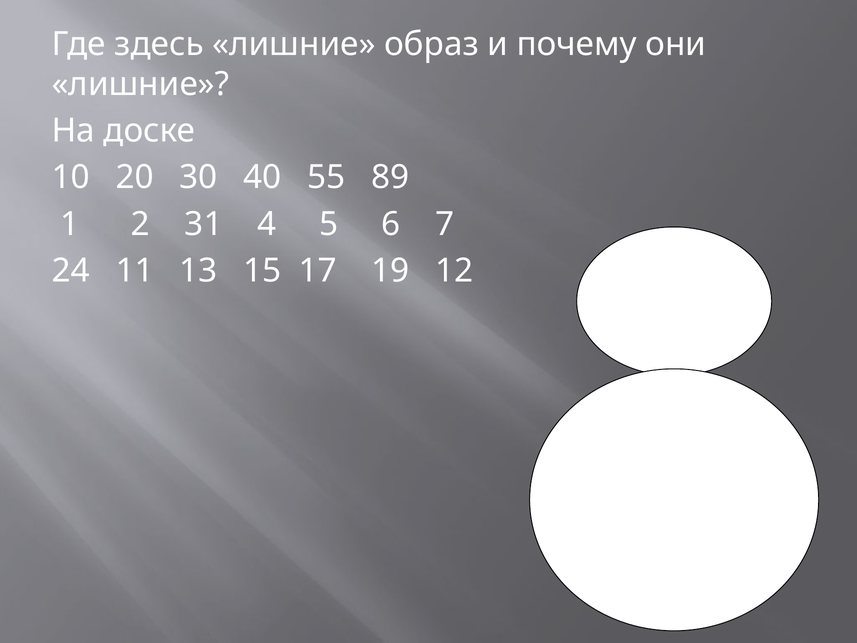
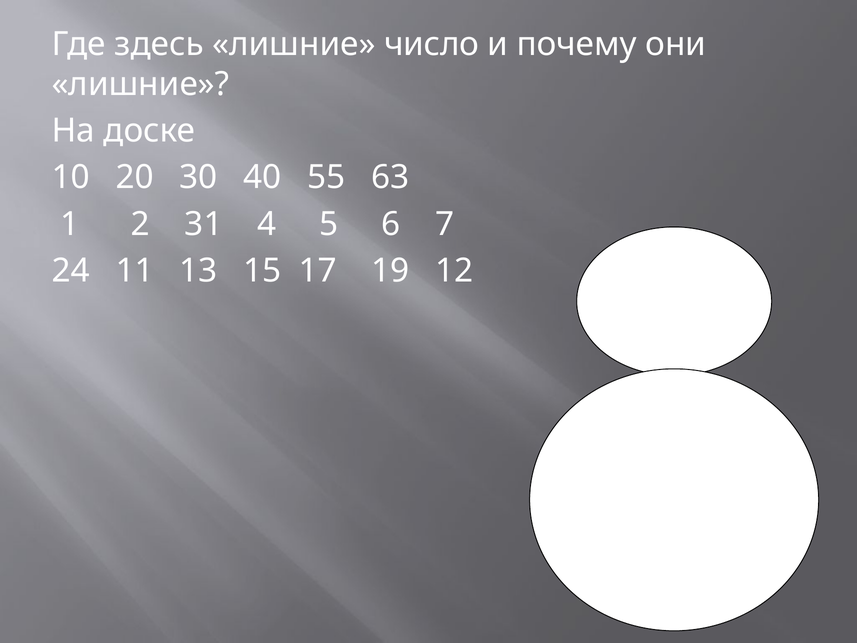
образ: образ -> число (432, 44)
89: 89 -> 63 (390, 177)
